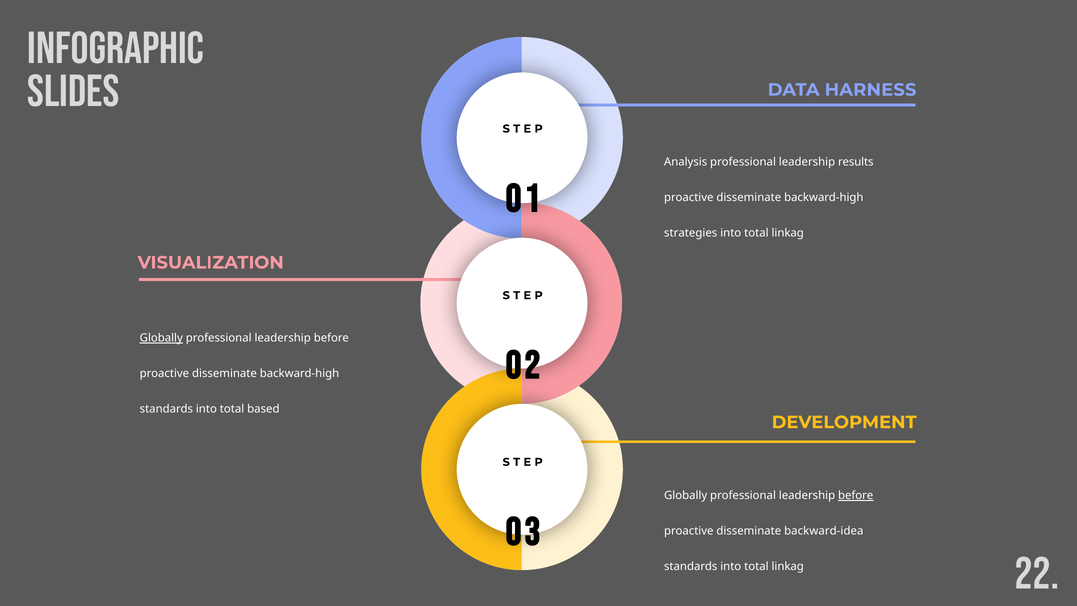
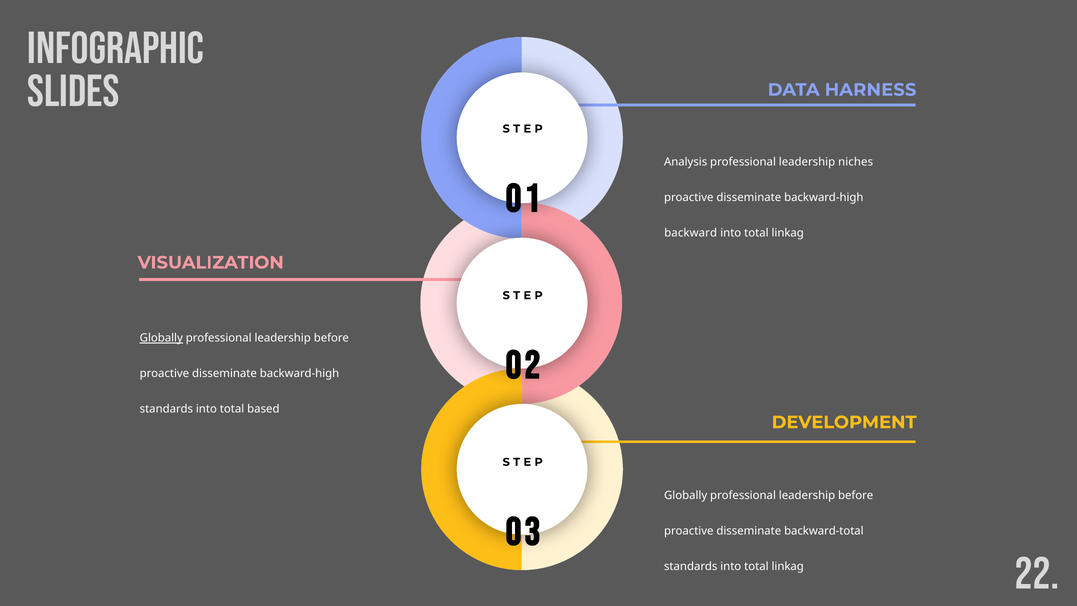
results: results -> niches (856, 162)
strategies: strategies -> backward (691, 233)
before underline: present -> none (856, 496)
backward-idea: backward-idea -> backward-total (824, 531)
